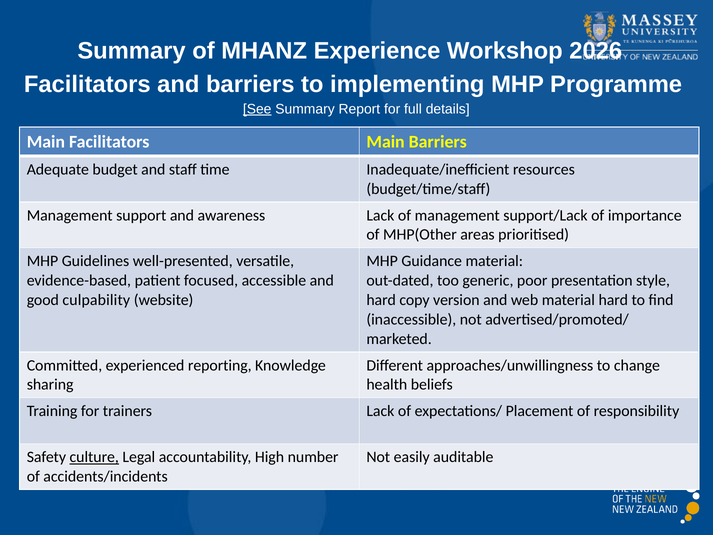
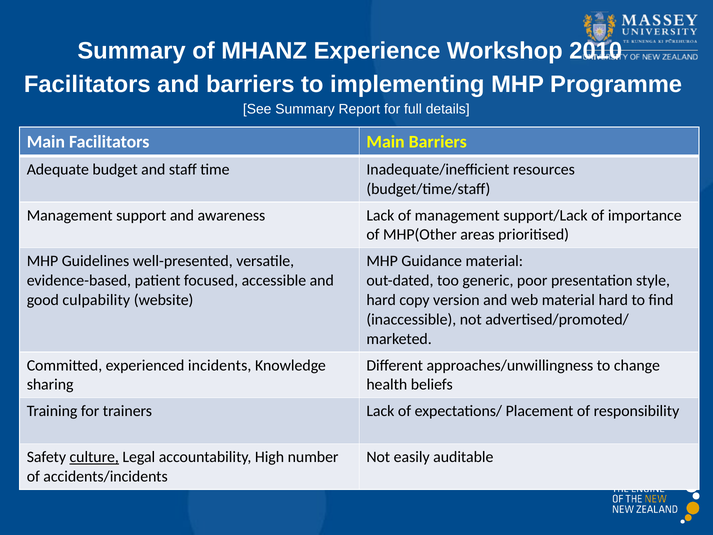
2026: 2026 -> 2010 (596, 51)
See underline: present -> none (257, 109)
reporting: reporting -> incidents (220, 365)
